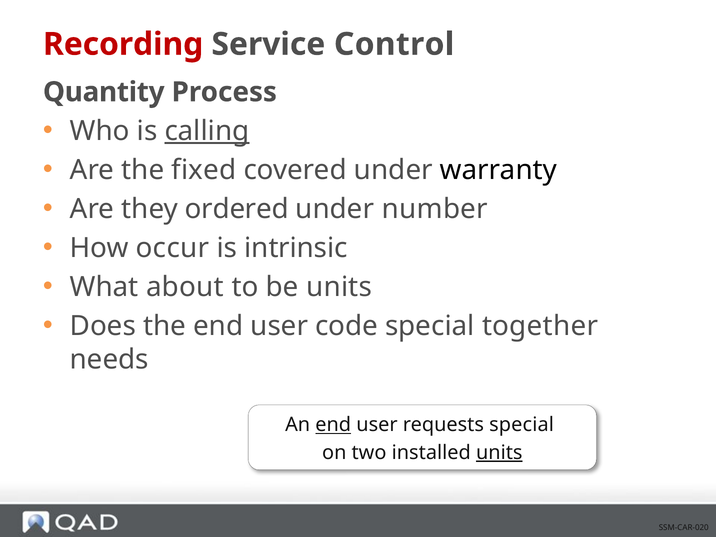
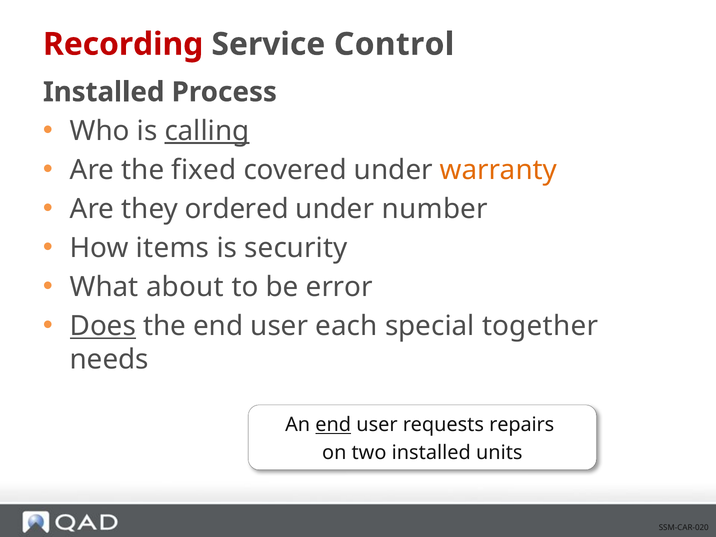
Quantity: Quantity -> Installed (104, 92)
warranty colour: black -> orange (498, 170)
occur: occur -> items (172, 248)
intrinsic: intrinsic -> security (296, 248)
be units: units -> error (339, 287)
Does underline: none -> present (103, 326)
code: code -> each (346, 326)
requests special: special -> repairs (522, 425)
units underline: present -> none (499, 453)
